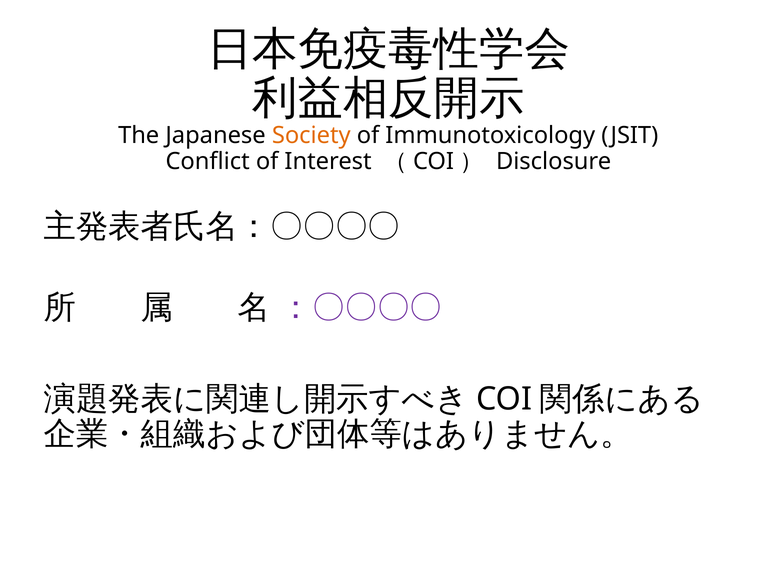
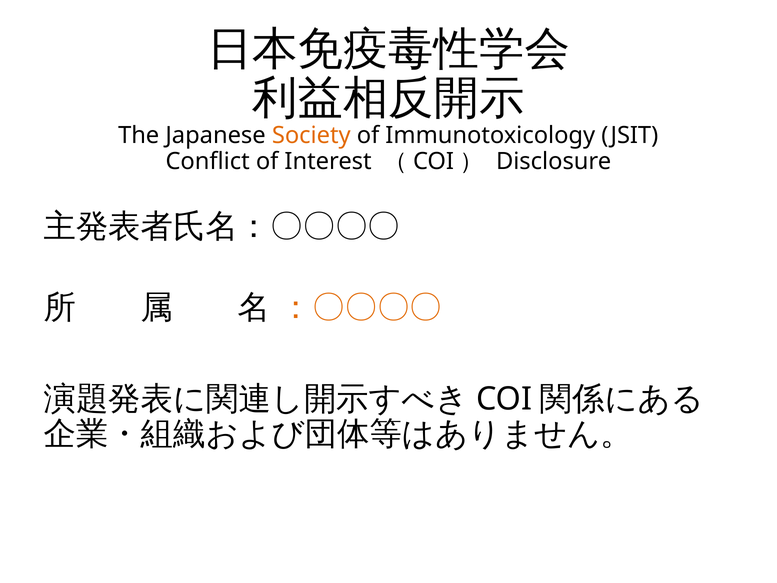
：〇〇〇〇 colour: purple -> orange (361, 307)
